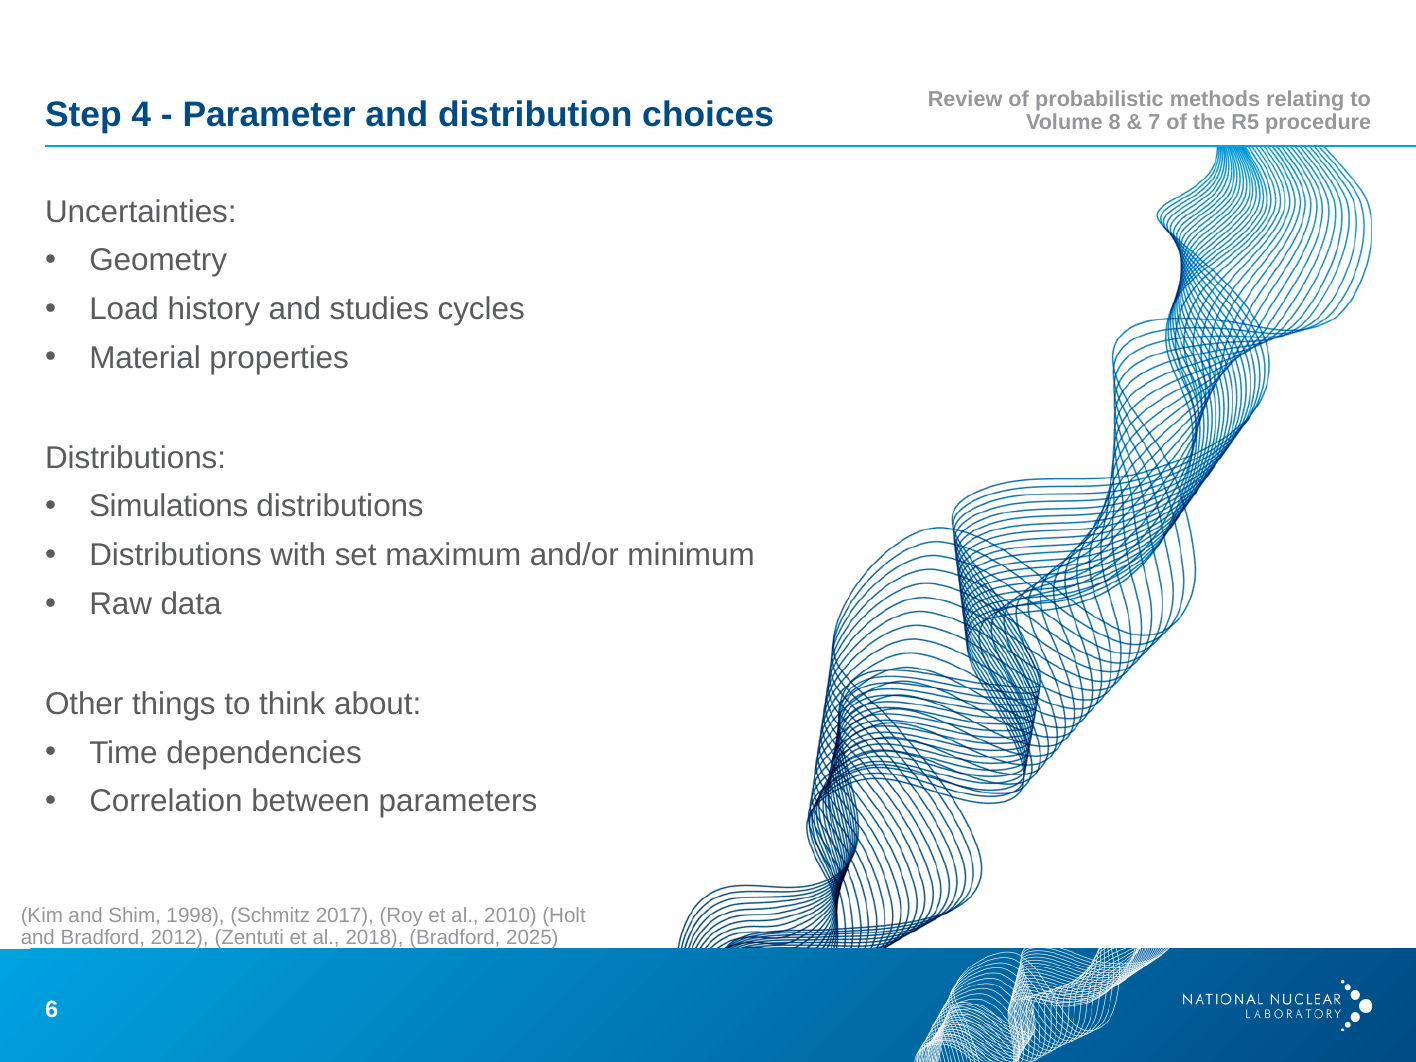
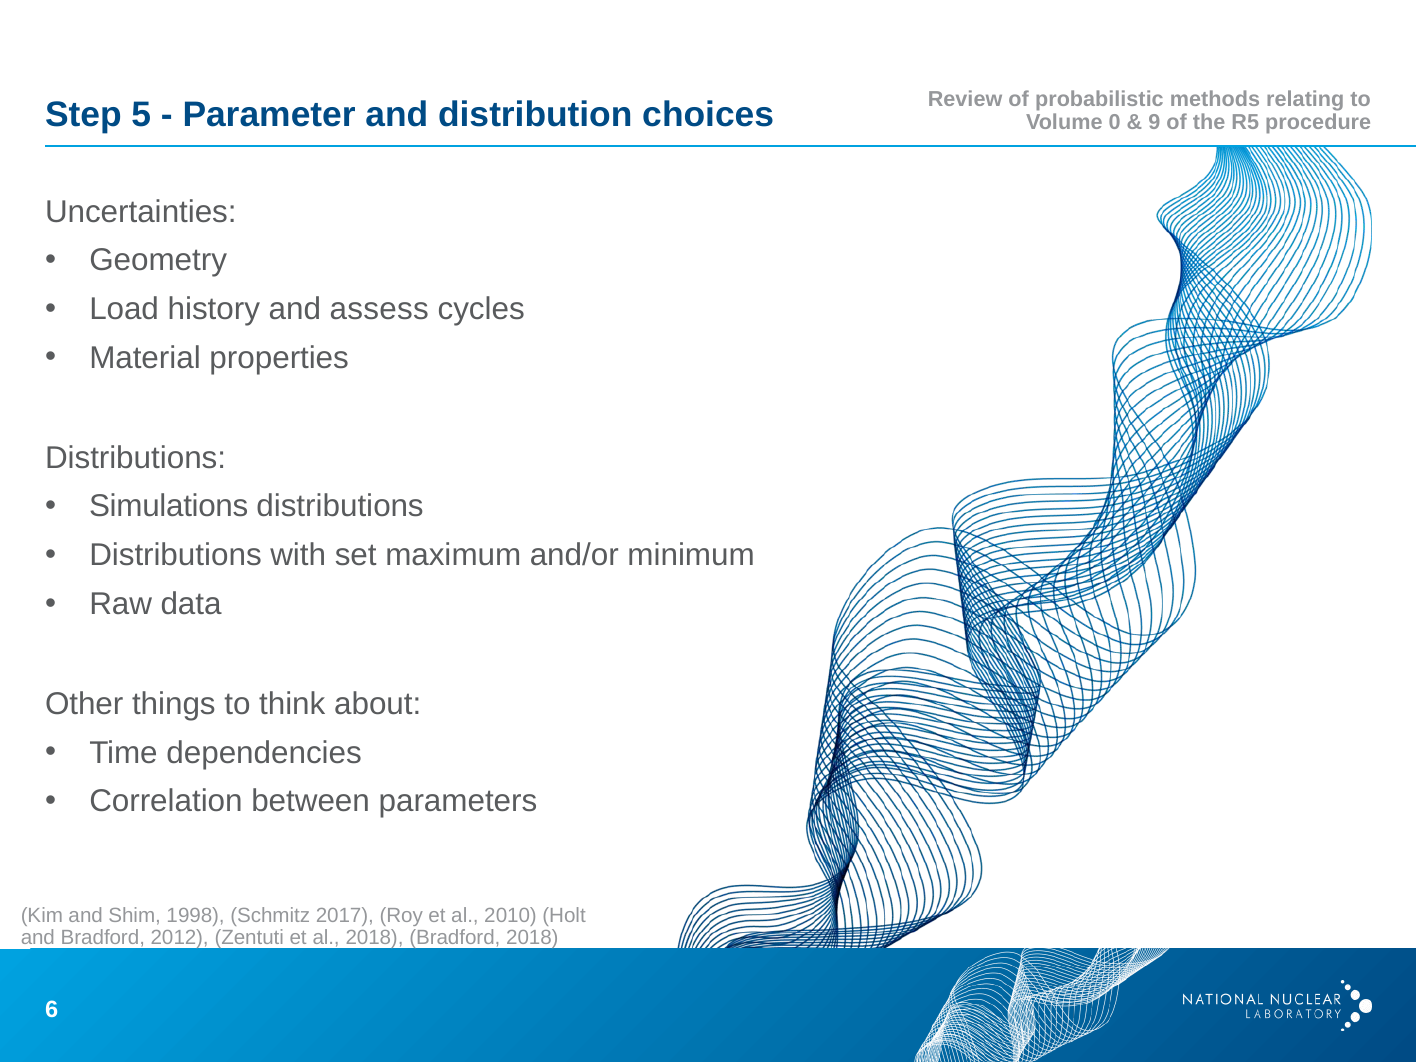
4: 4 -> 5 (141, 115)
8: 8 -> 0 (1115, 123)
7: 7 -> 9 (1154, 123)
studies: studies -> assess (379, 309)
Bradford 2025: 2025 -> 2018 (532, 938)
